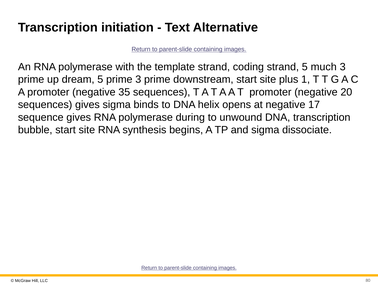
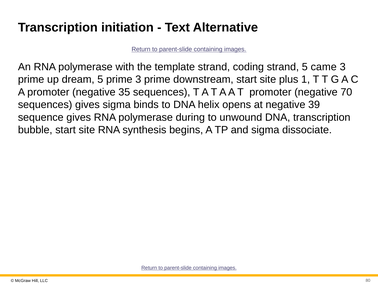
much: much -> came (324, 67)
20: 20 -> 70 (346, 92)
17: 17 -> 39 (314, 105)
